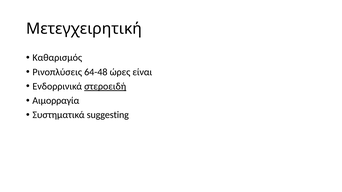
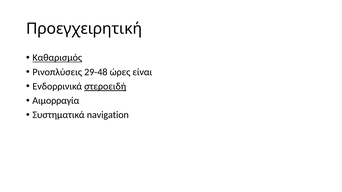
Μετεγχειρητική: Μετεγχειρητική -> Προεγχειρητική (84, 29)
Καθαρισμός underline: none -> present (57, 58)
64-48: 64-48 -> 29-48 (96, 72)
suggesting: suggesting -> navigation (108, 115)
